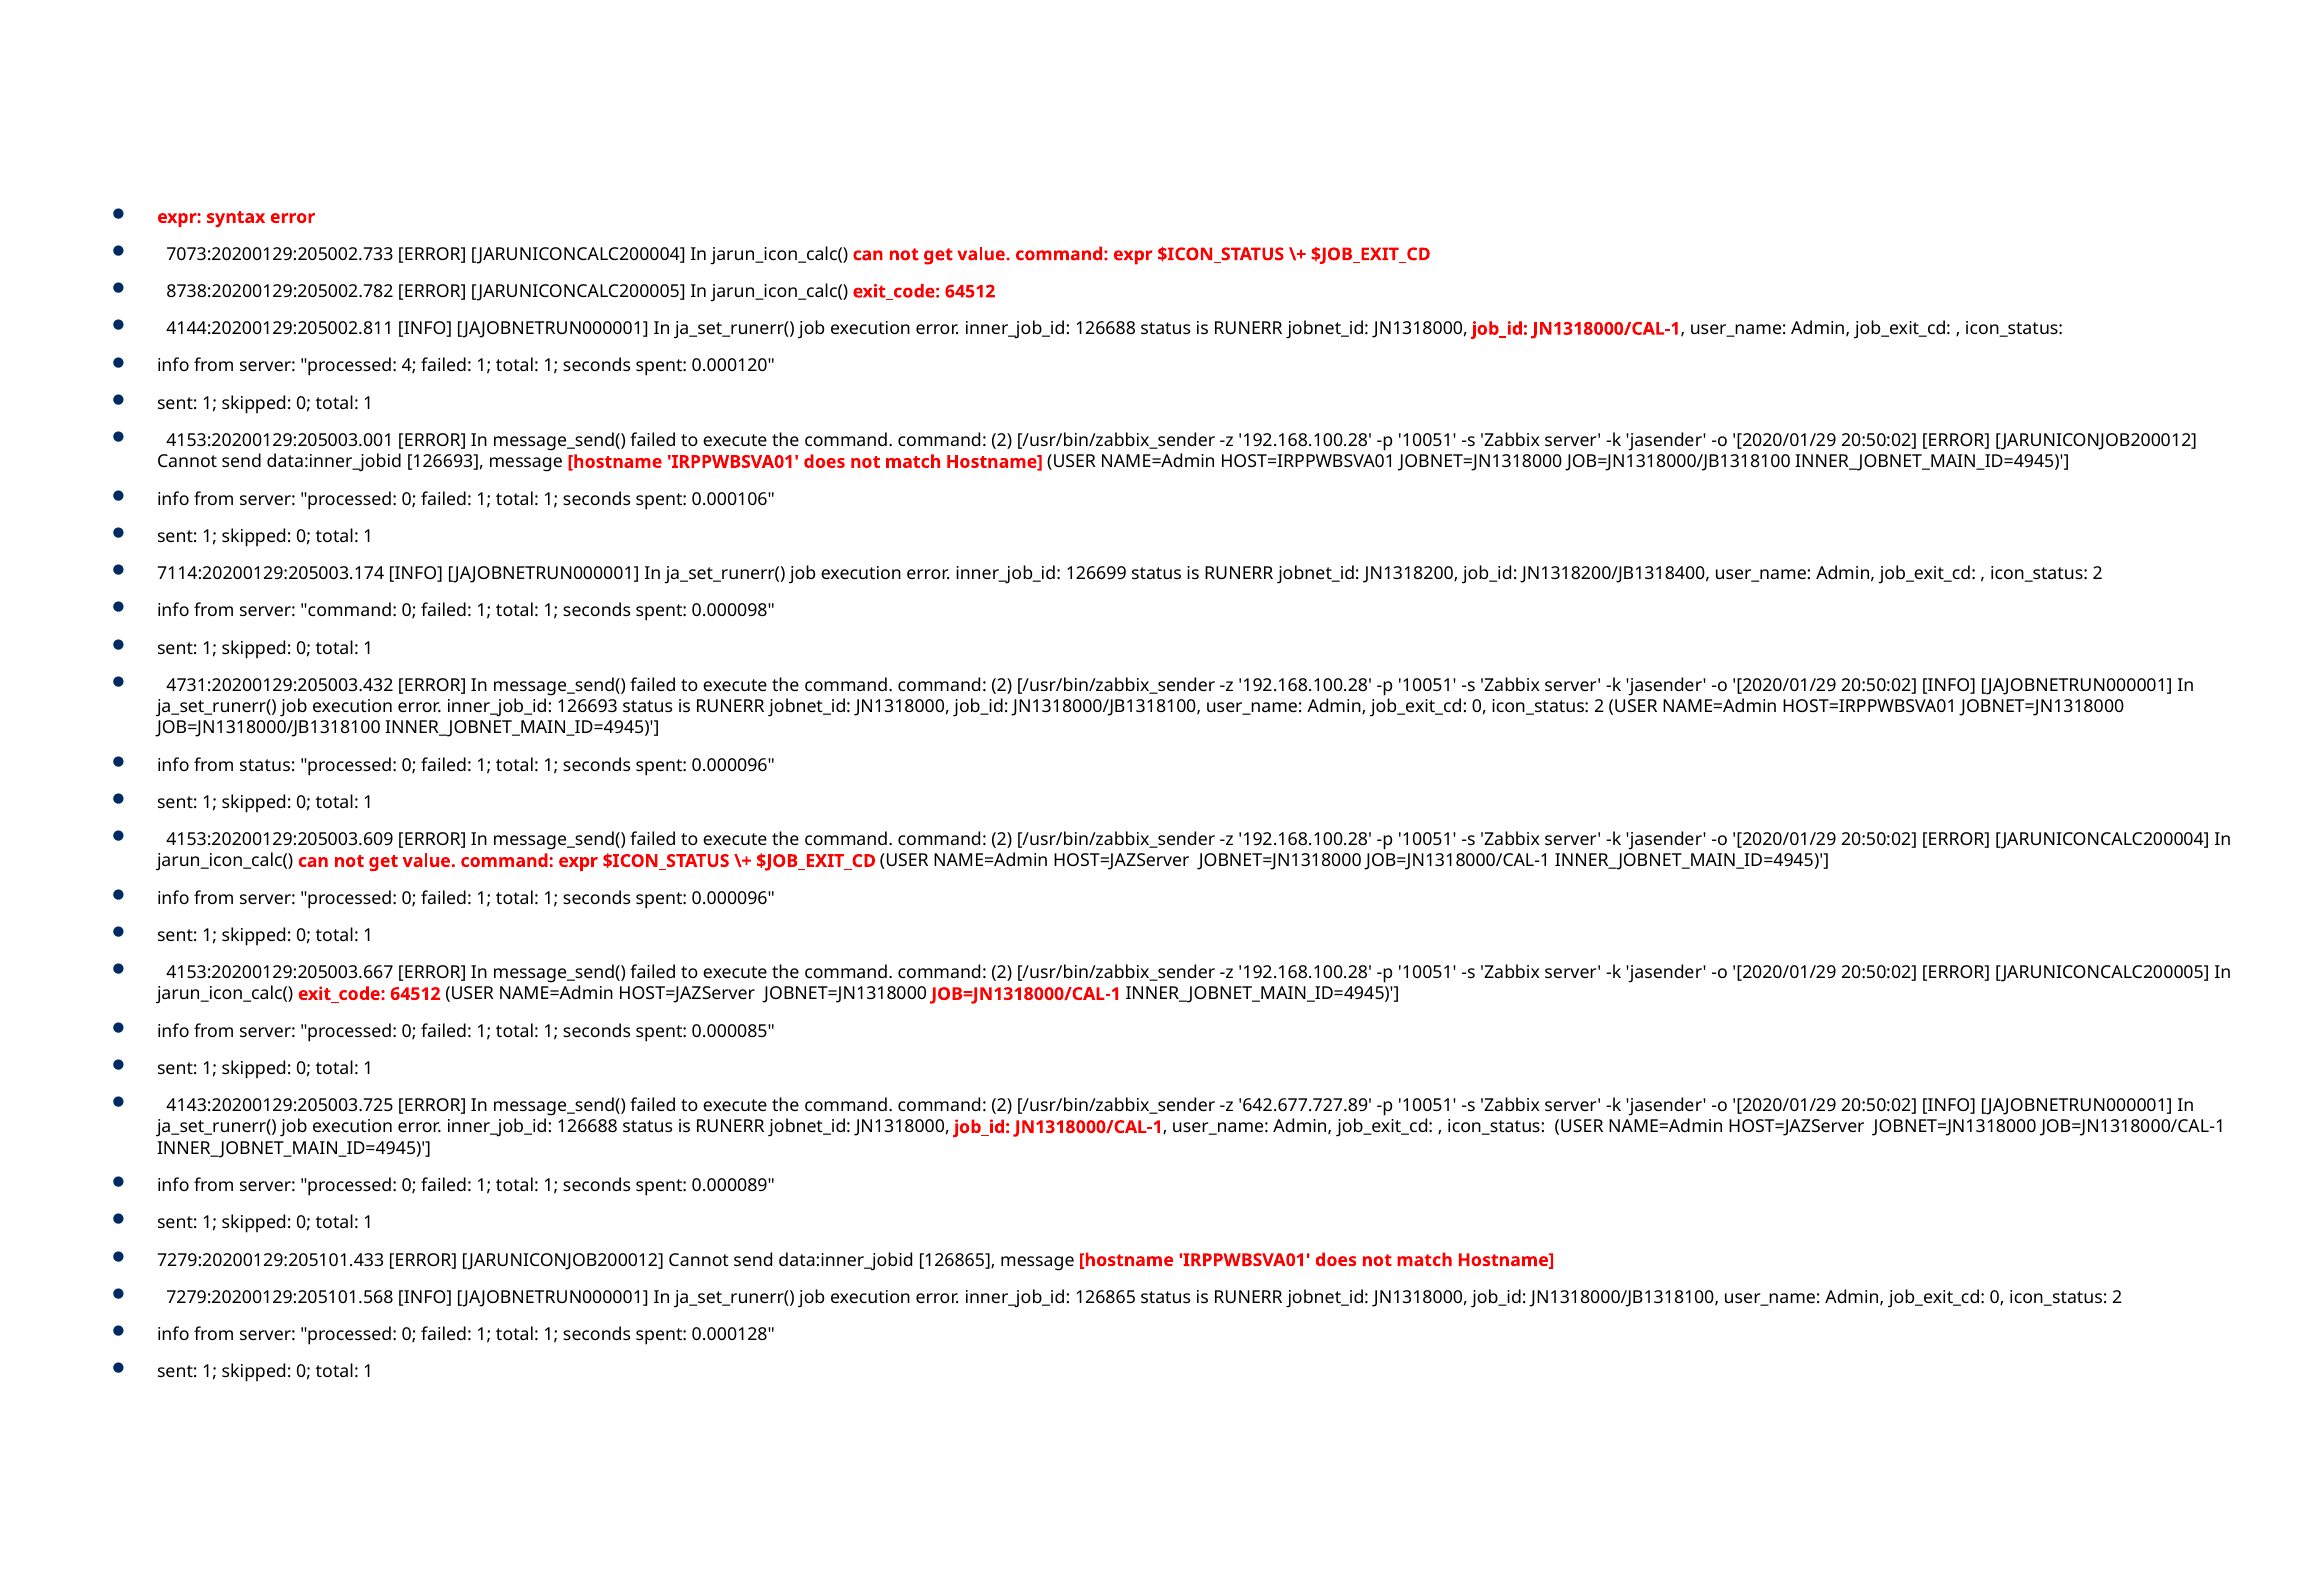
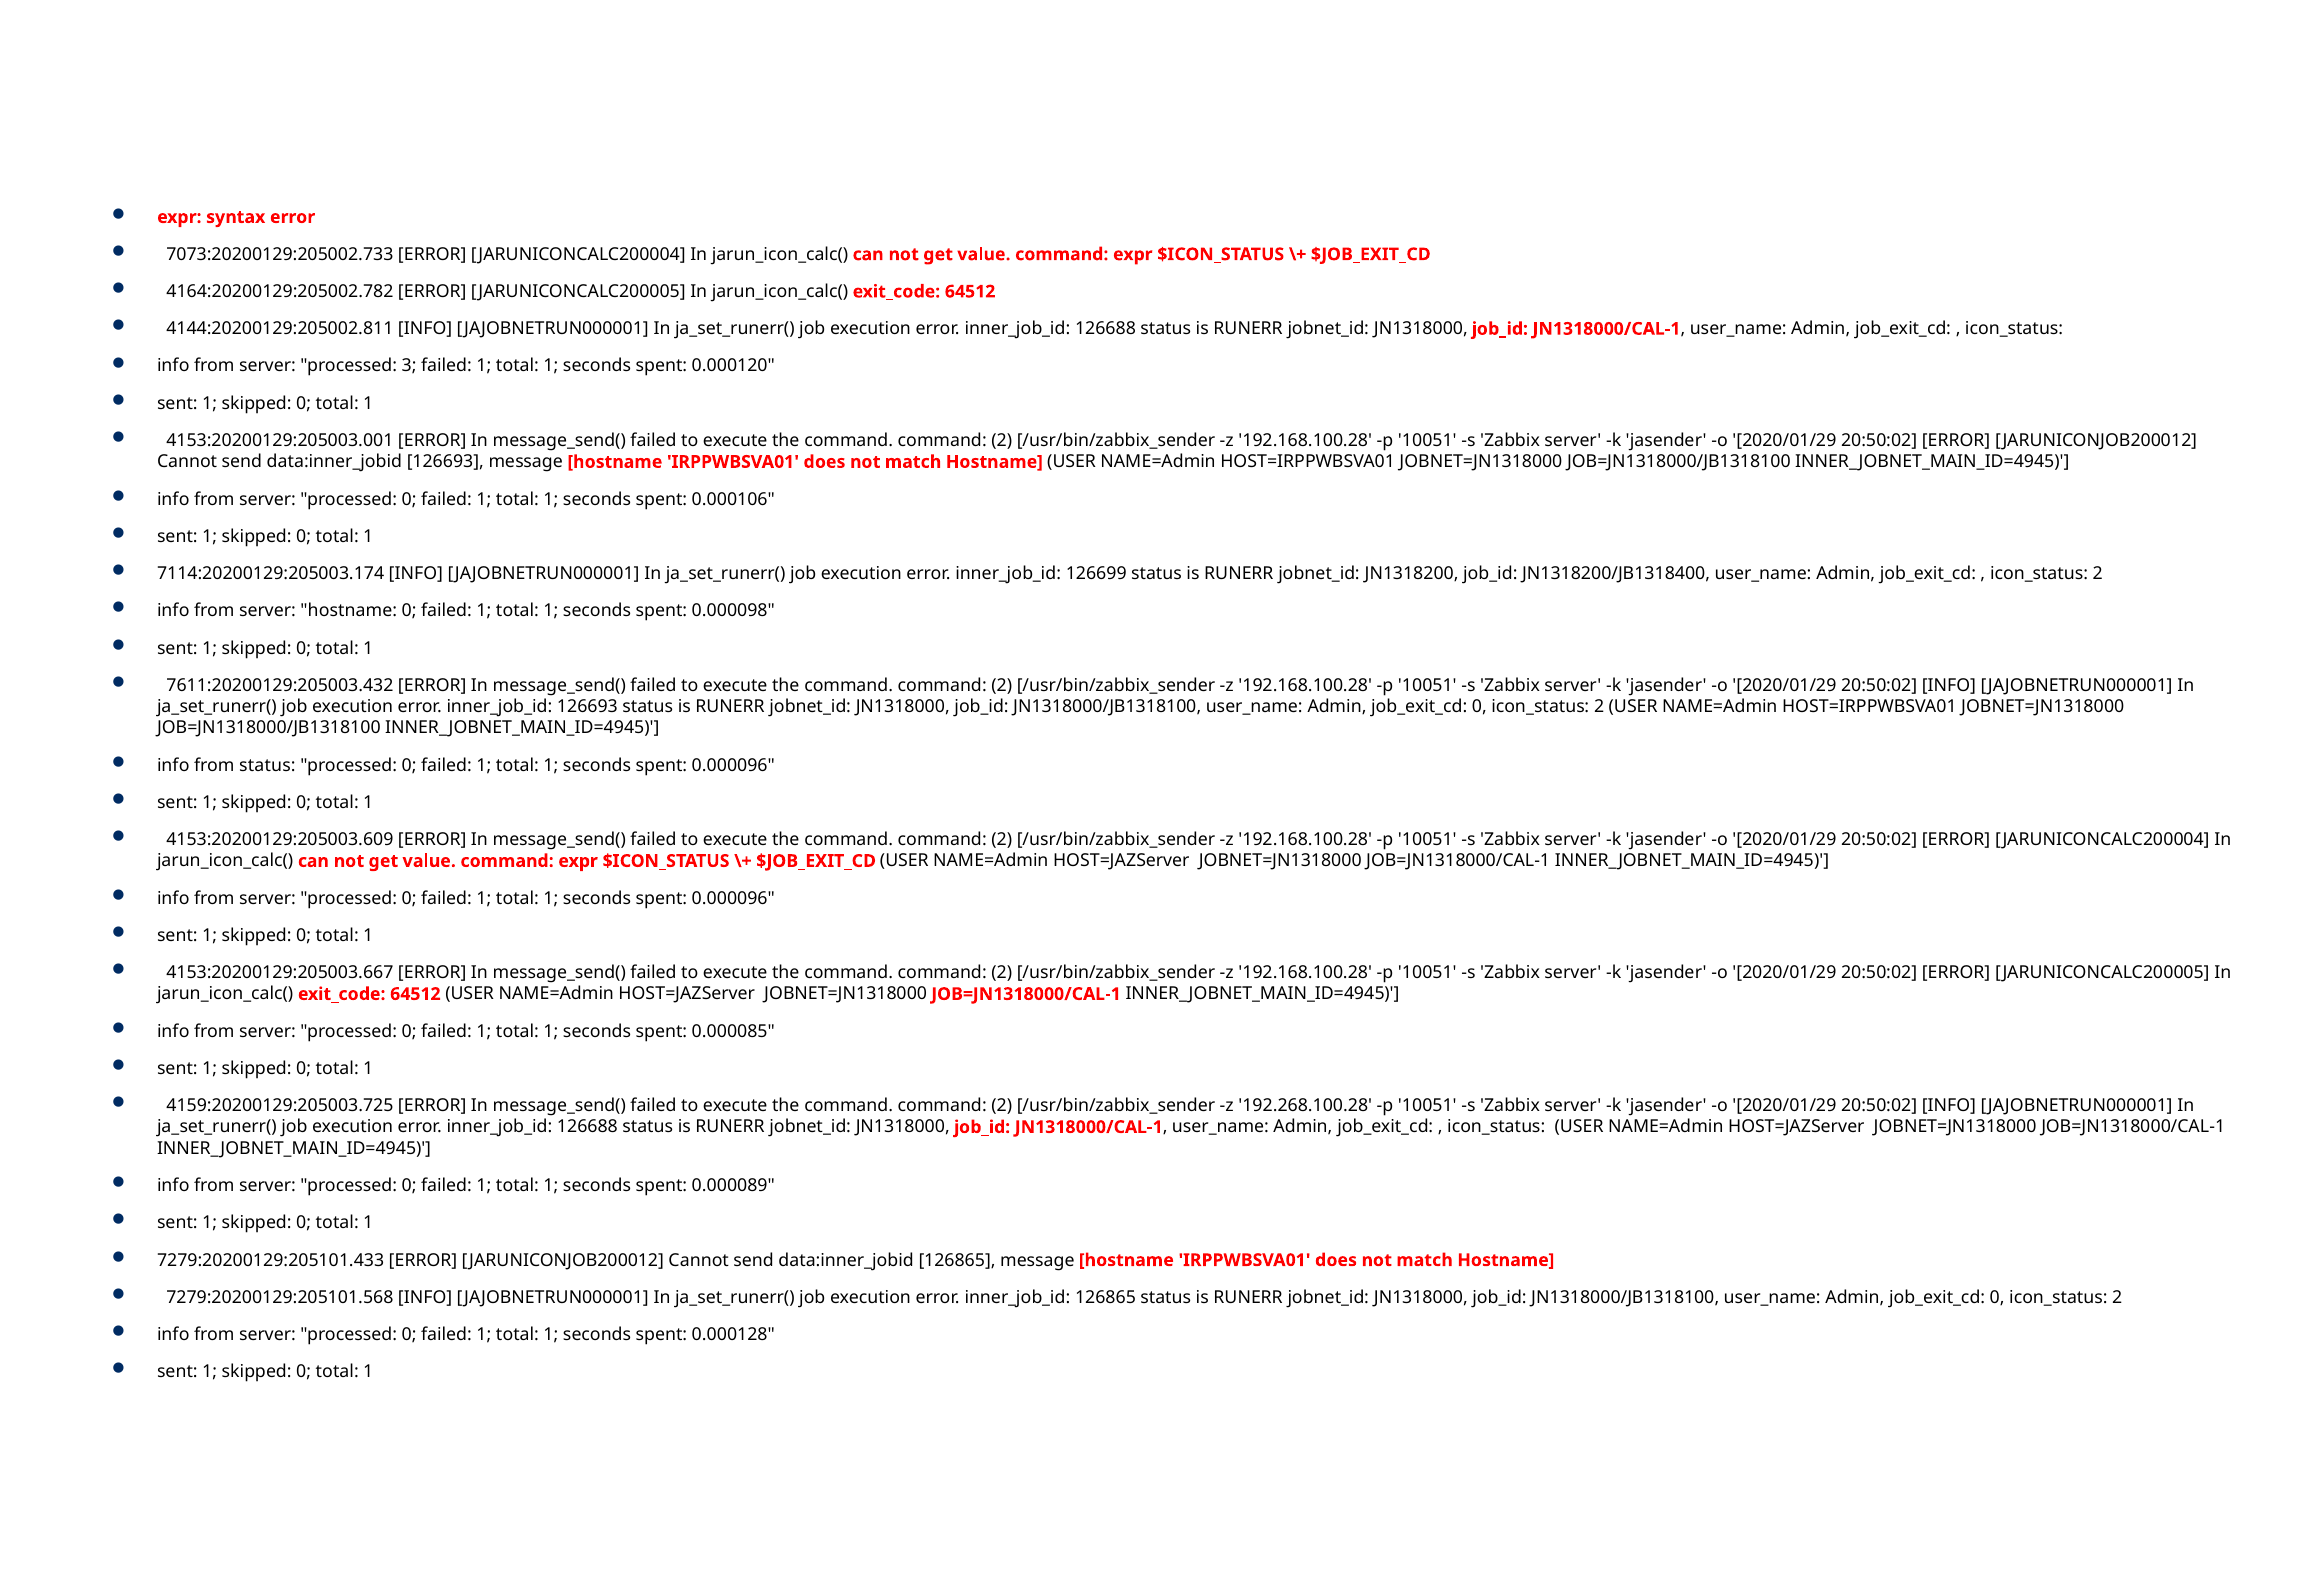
8738:20200129:205002.782: 8738:20200129:205002.782 -> 4164:20200129:205002.782 (280, 292)
4: 4 -> 3 (409, 366)
server command: command -> hostname (349, 611)
4731:20200129:205003.432: 4731:20200129:205003.432 -> 7611:20200129:205003.432 (280, 686)
4143:20200129:205003.725: 4143:20200129:205003.725 -> 4159:20200129:205003.725 (280, 1106)
642.677.727.89: 642.677.727.89 -> 192.268.100.28 (1305, 1106)
